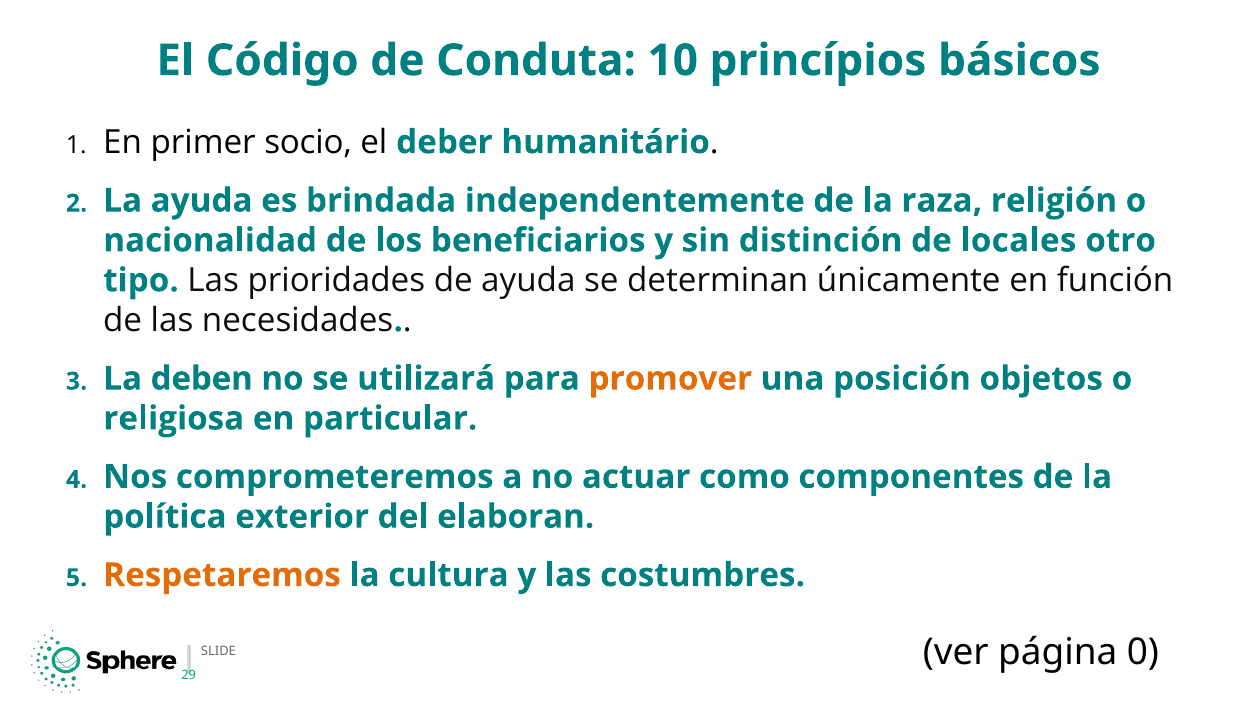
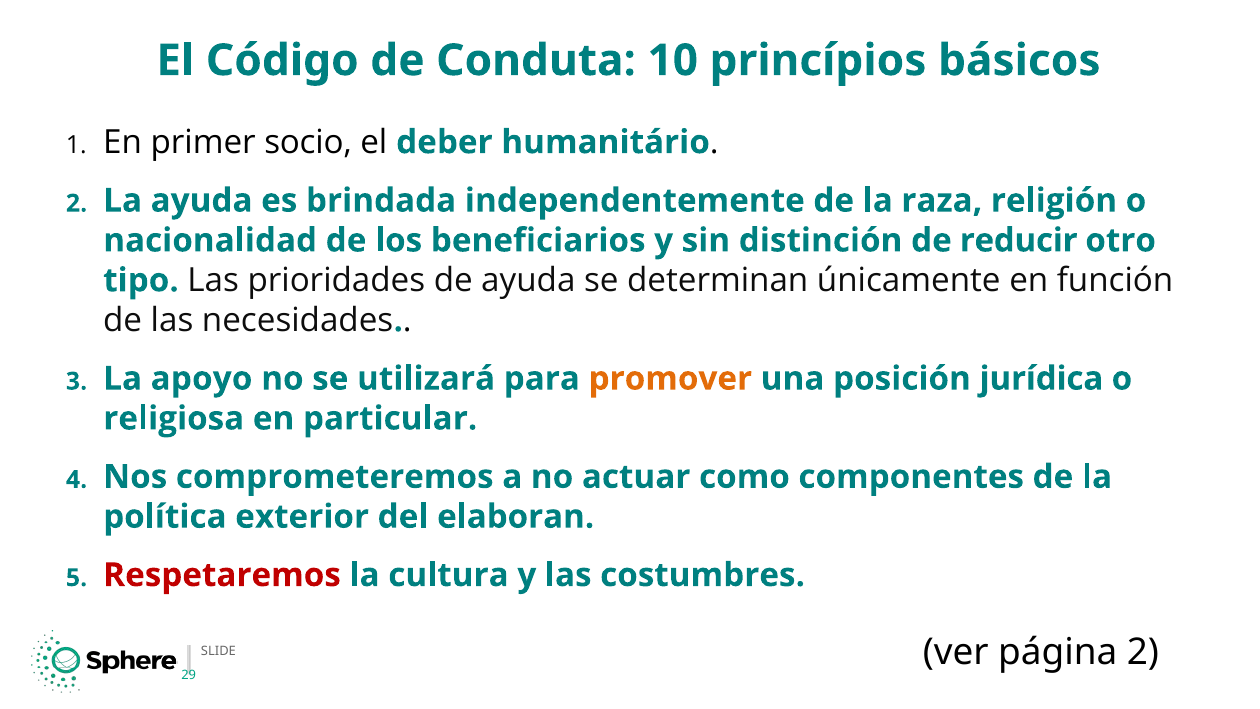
locales: locales -> reducir (1019, 240)
deben: deben -> apoyo (202, 378)
objetos: objetos -> jurídica (1041, 378)
Respetaremos colour: orange -> red (222, 575)
página 0: 0 -> 2 (1143, 652)
